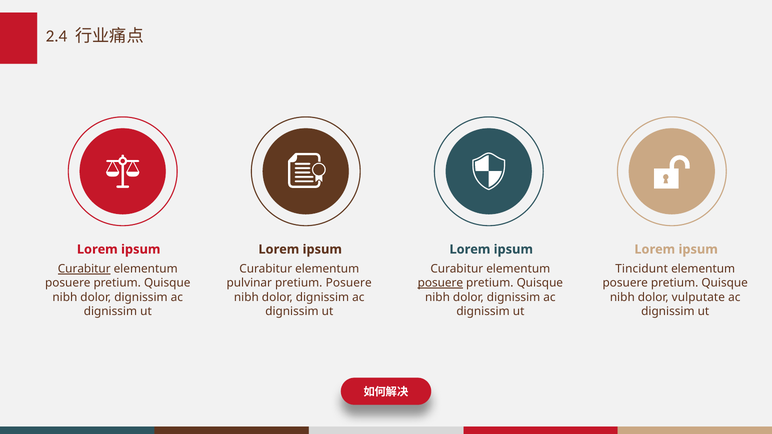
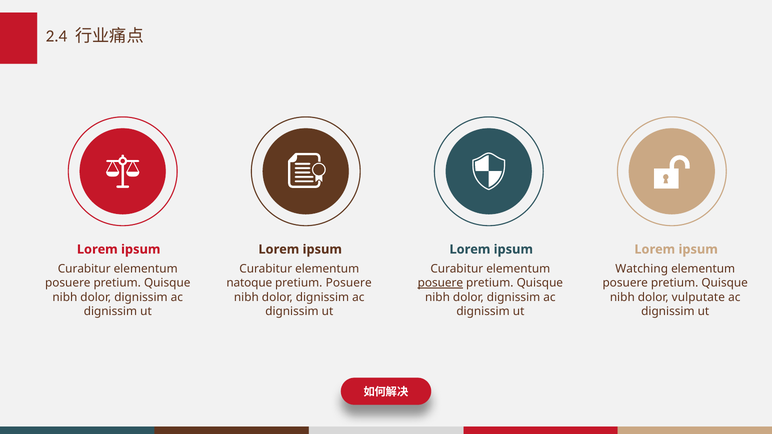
Curabitur underline: present -> none (84, 269)
Tincidunt: Tincidunt -> Watching (642, 269)
pulvinar: pulvinar -> natoque (249, 283)
